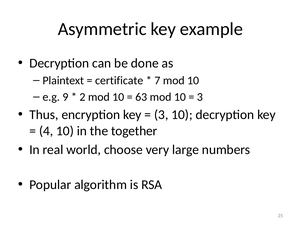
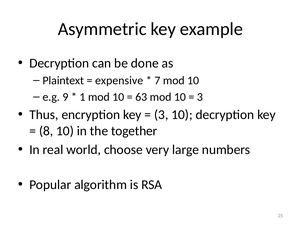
certificate: certificate -> expensive (119, 80)
2: 2 -> 1 (82, 97)
4: 4 -> 8 (46, 131)
